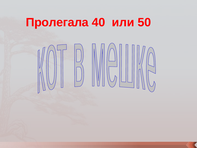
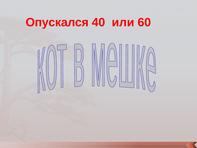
Пролегала: Пролегала -> Опускался (57, 22)
50: 50 -> 60 (144, 22)
